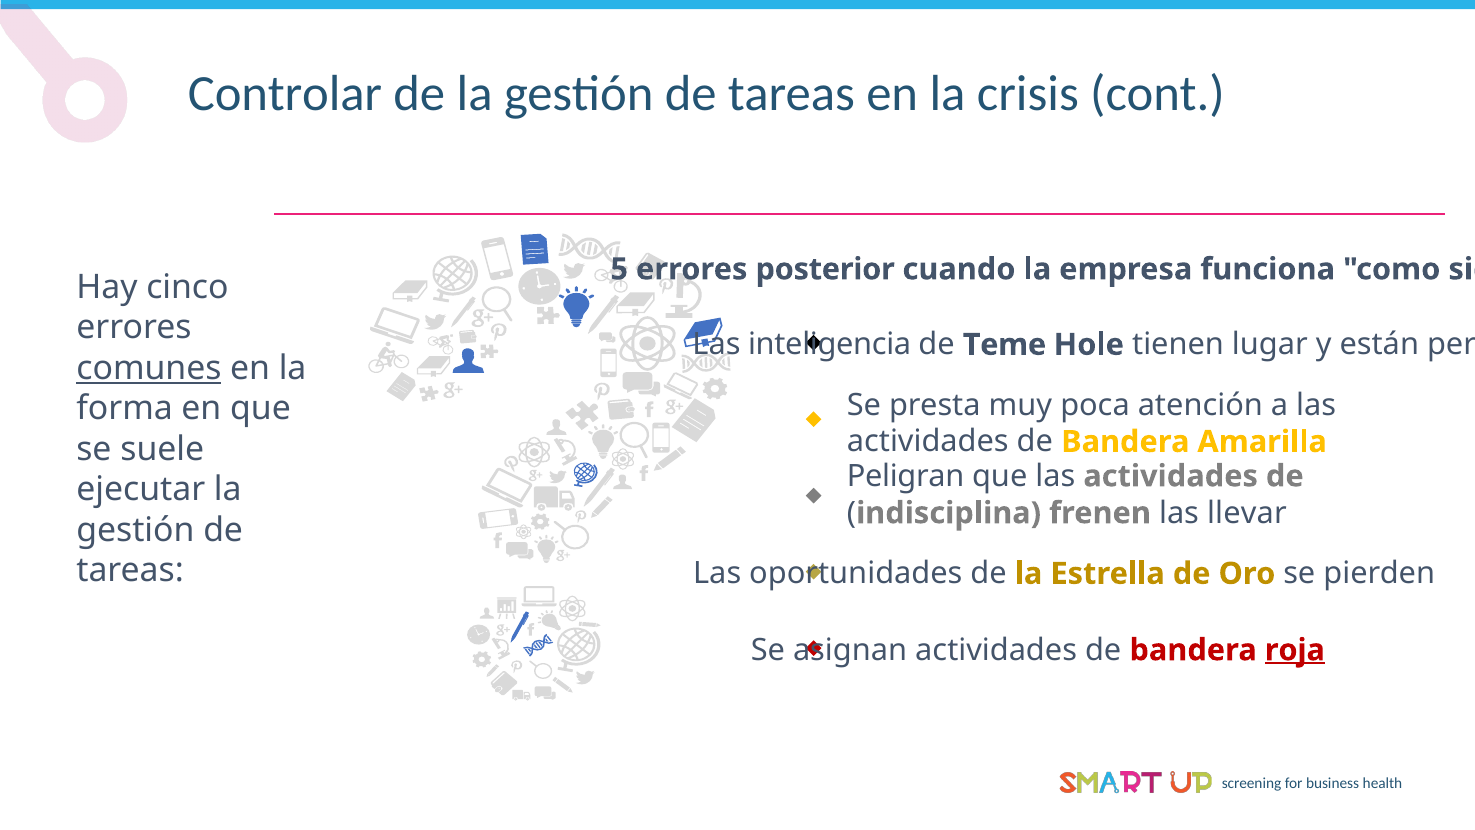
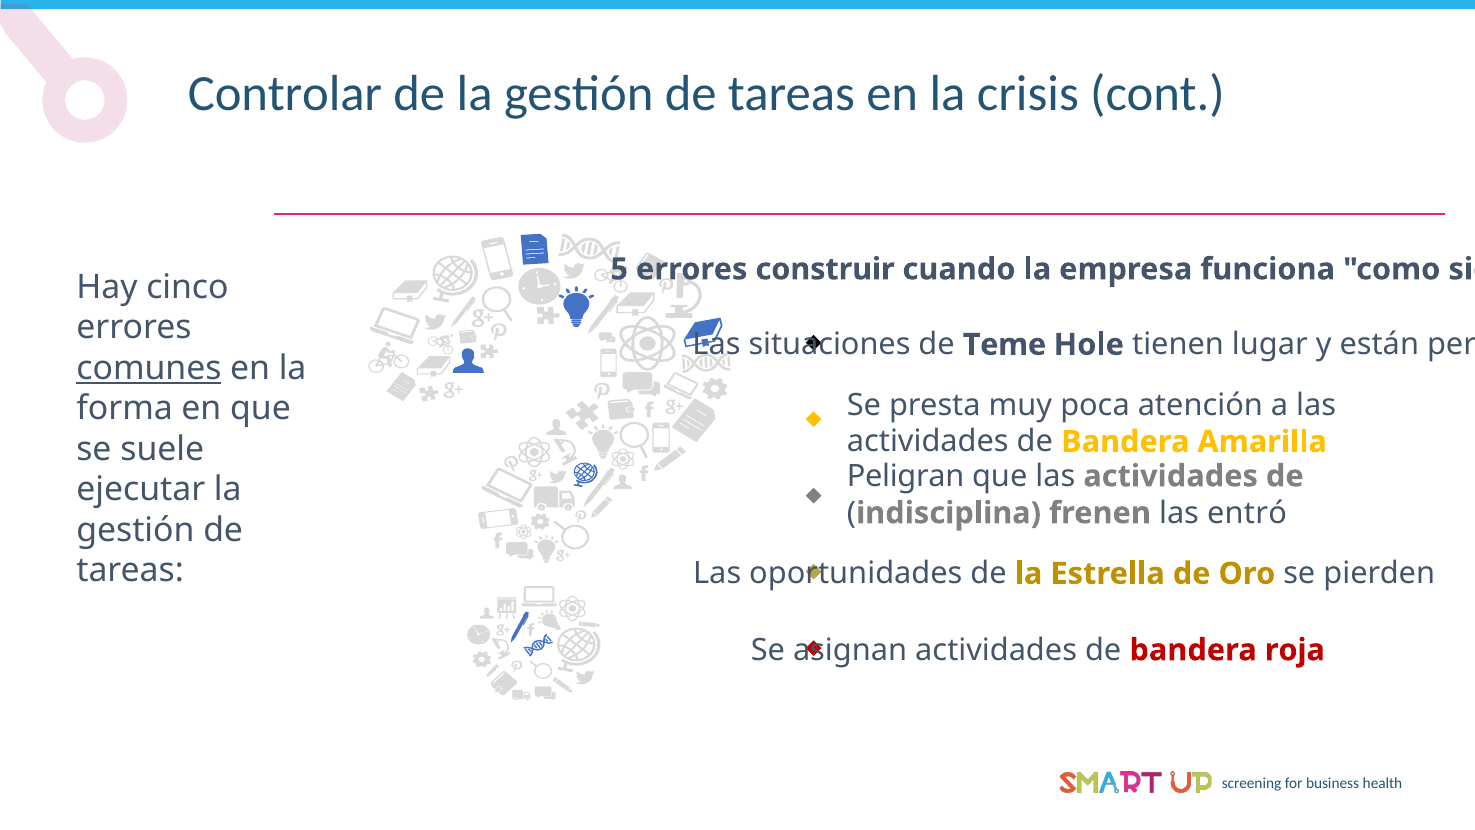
posterior: posterior -> construir (825, 269)
inteligencia: inteligencia -> situaciones (830, 345)
llevar: llevar -> entró (1247, 513)
roja underline: present -> none (1295, 650)
